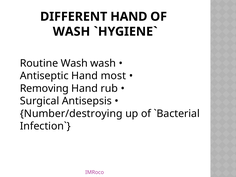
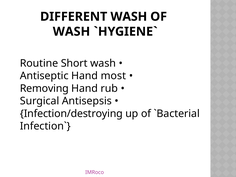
DIFFERENT HAND: HAND -> WASH (129, 17)
Routine Wash: Wash -> Short (74, 63)
Number/destroying: Number/destroying -> Infection/destroying (71, 114)
